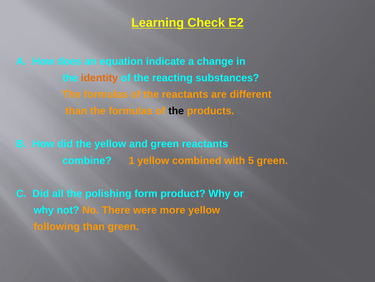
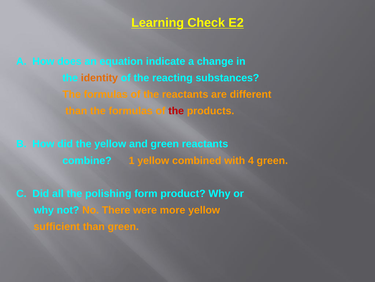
the colour: black -> red (176, 111)
5: 5 -> 4 (251, 160)
following: following -> sufficient (57, 226)
